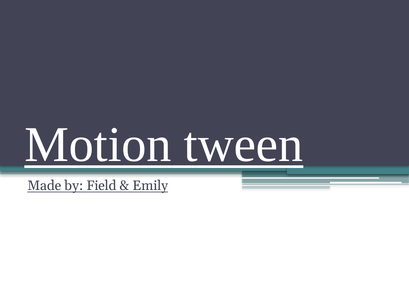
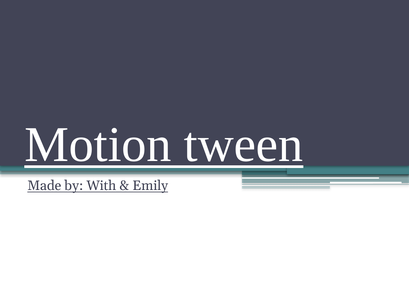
Field: Field -> With (101, 186)
